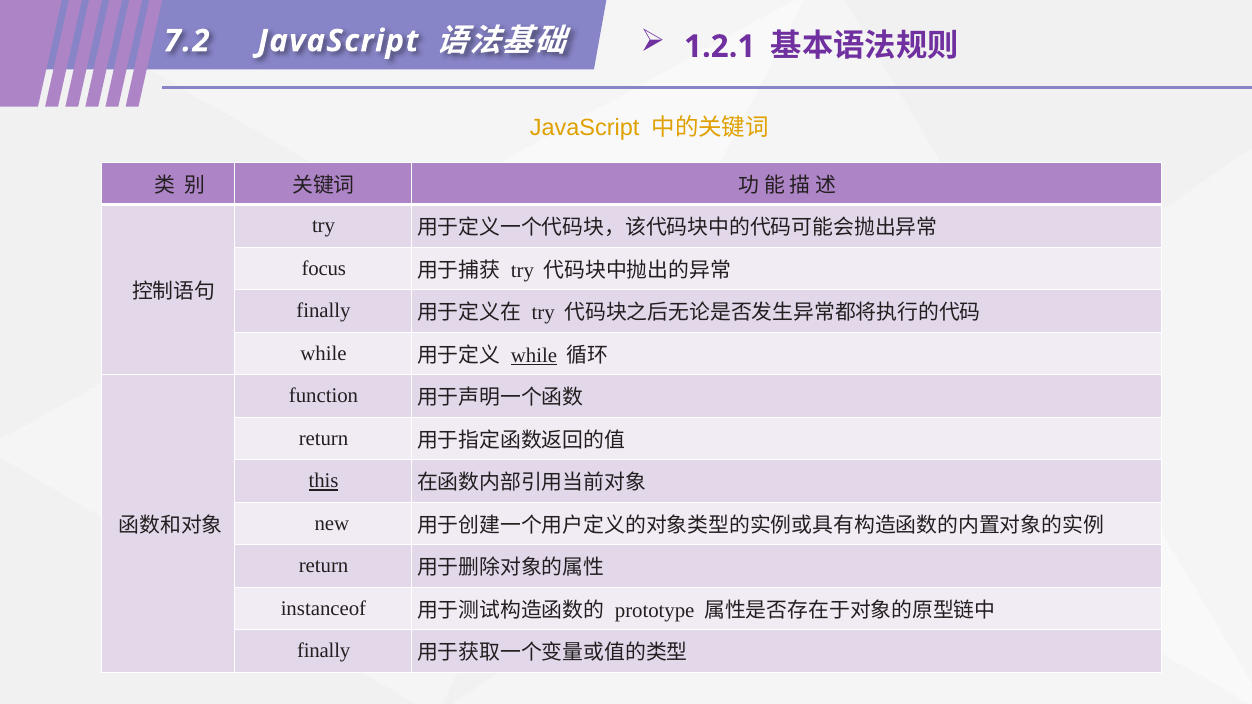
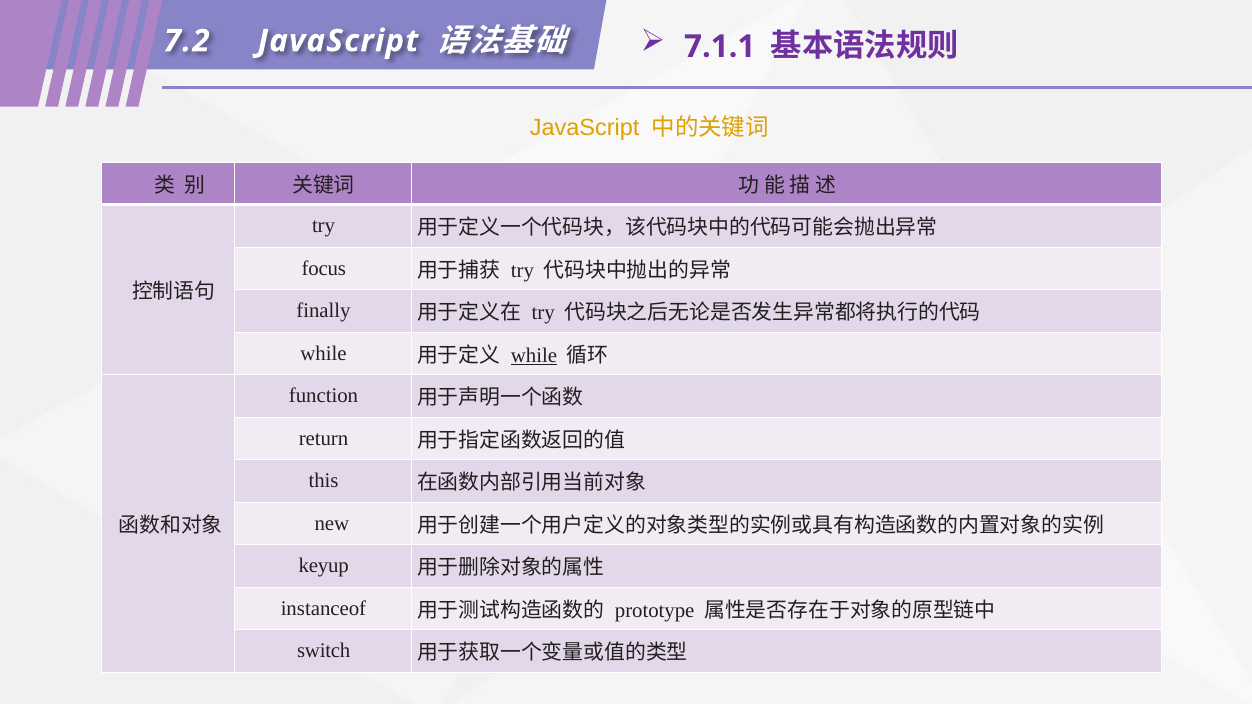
1.2.1: 1.2.1 -> 7.1.1 (720, 46)
this underline: present -> none (324, 481)
return: return -> keyup (324, 566)
finally: finally -> switch (324, 651)
